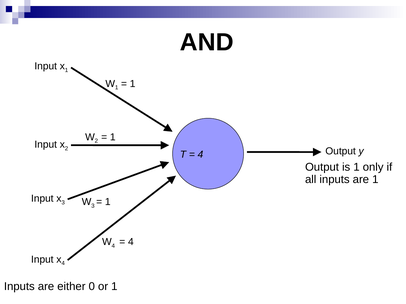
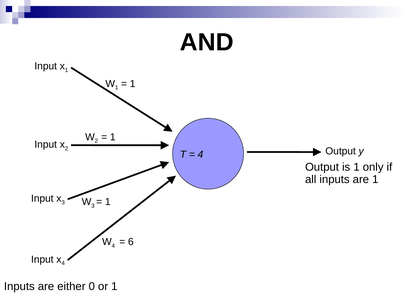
4: 4 -> 6 (131, 242)
